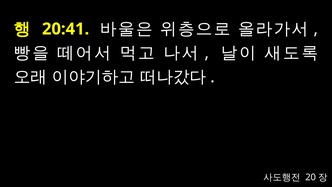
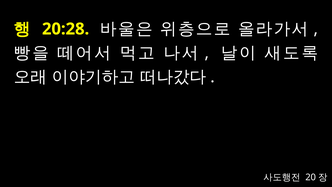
20:41: 20:41 -> 20:28 (66, 29)
